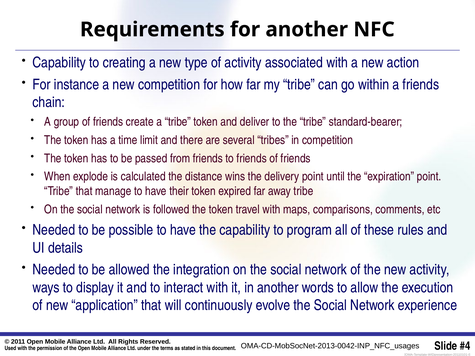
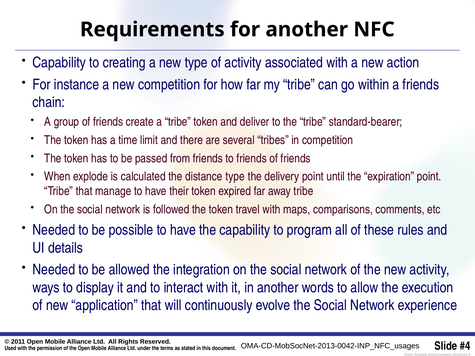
distance wins: wins -> type (235, 177)
